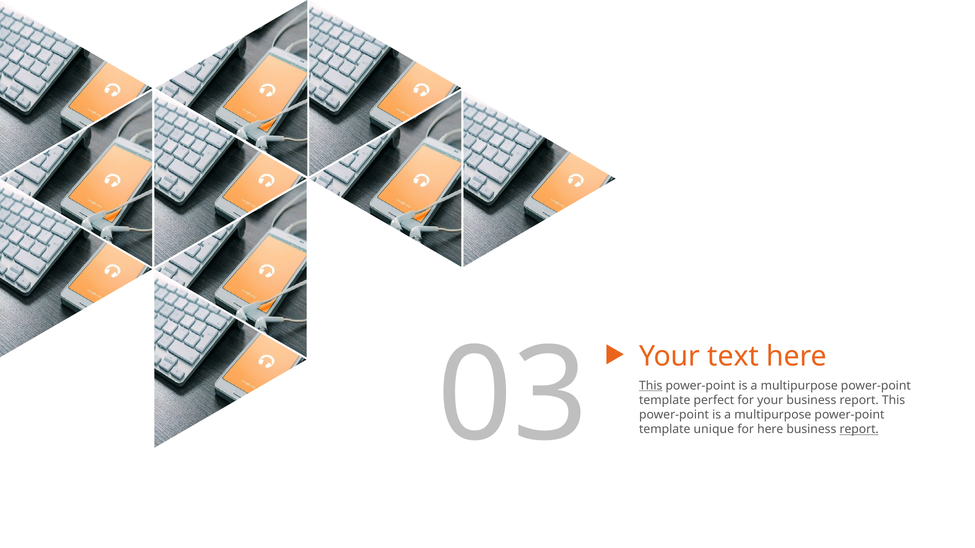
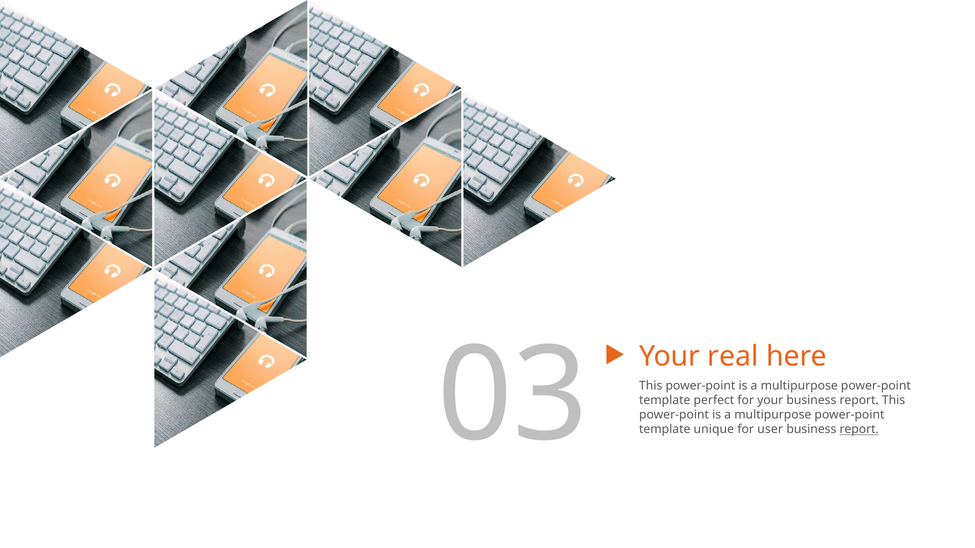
text: text -> real (733, 357)
This underline: present -> none (651, 386)
for here: here -> user (770, 430)
